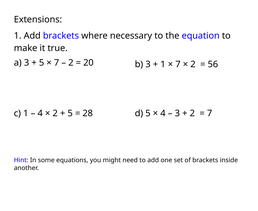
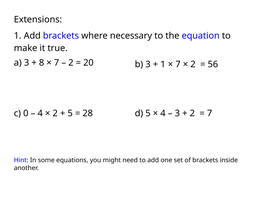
5: 5 -> 8 (42, 63)
c 1: 1 -> 0 (26, 114)
